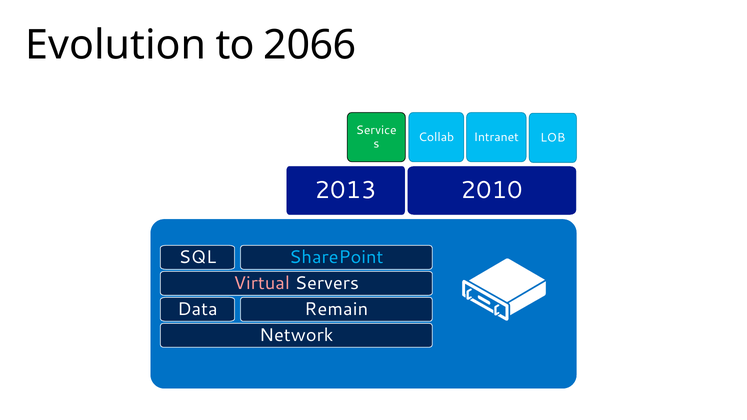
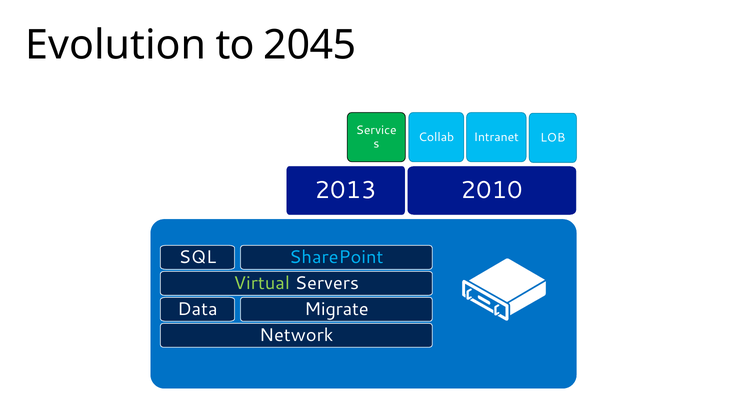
2066: 2066 -> 2045 (310, 45)
Virtual colour: pink -> light green (262, 283)
Remain: Remain -> Migrate (336, 309)
